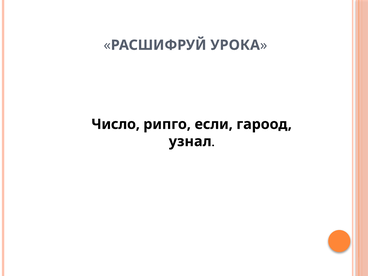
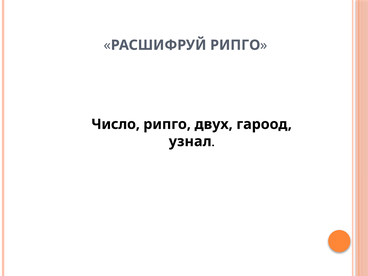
РАСШИФРУЙ УРОКА: УРОКА -> РИПГО (235, 45)
если: если -> двух (214, 124)
